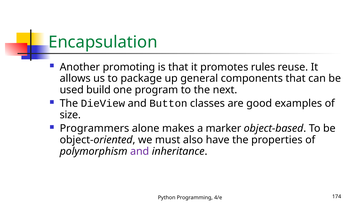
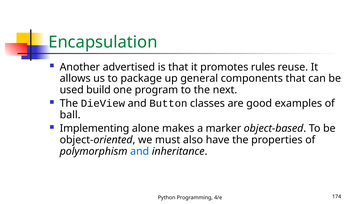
promoting: promoting -> advertised (129, 67)
size: size -> ball (70, 115)
Programmers: Programmers -> Implementing (94, 128)
and colour: purple -> blue (140, 151)
